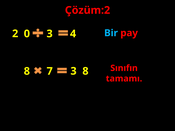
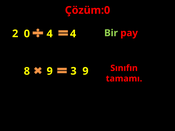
Çözüm:2: Çözüm:2 -> Çözüm:0 (88, 10)
Bir colour: light blue -> light green (111, 33)
0 3: 3 -> 4 (50, 34)
8 7: 7 -> 9 (50, 71)
3 8: 8 -> 9 (85, 71)
